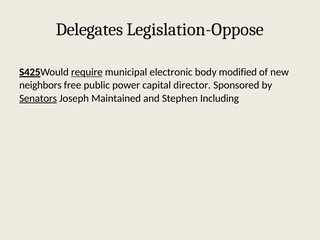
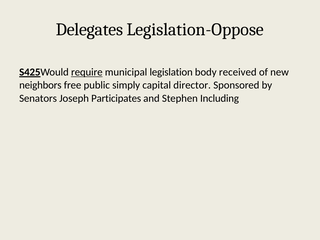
electronic: electronic -> legislation (171, 72)
modified: modified -> received (238, 72)
power: power -> simply (126, 85)
Senators underline: present -> none (38, 98)
Maintained: Maintained -> Participates (116, 98)
